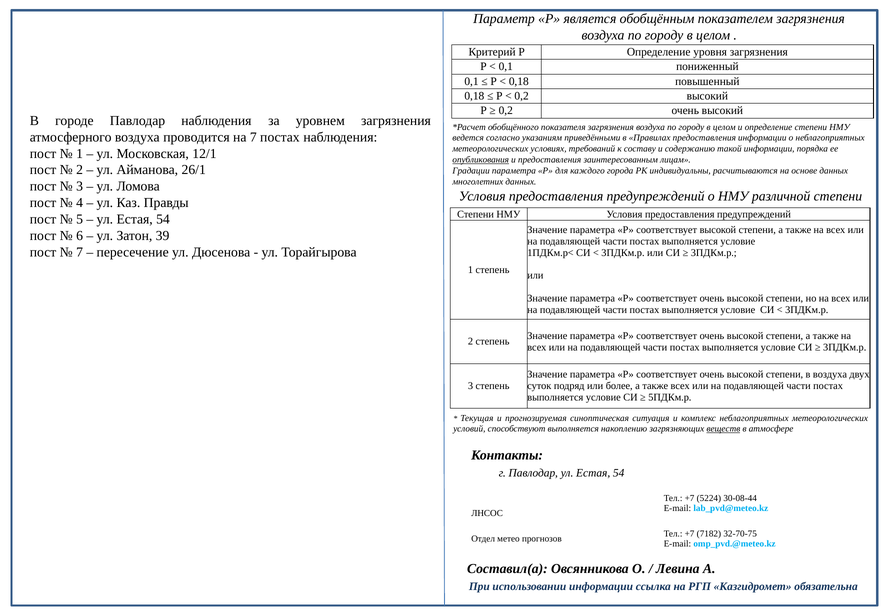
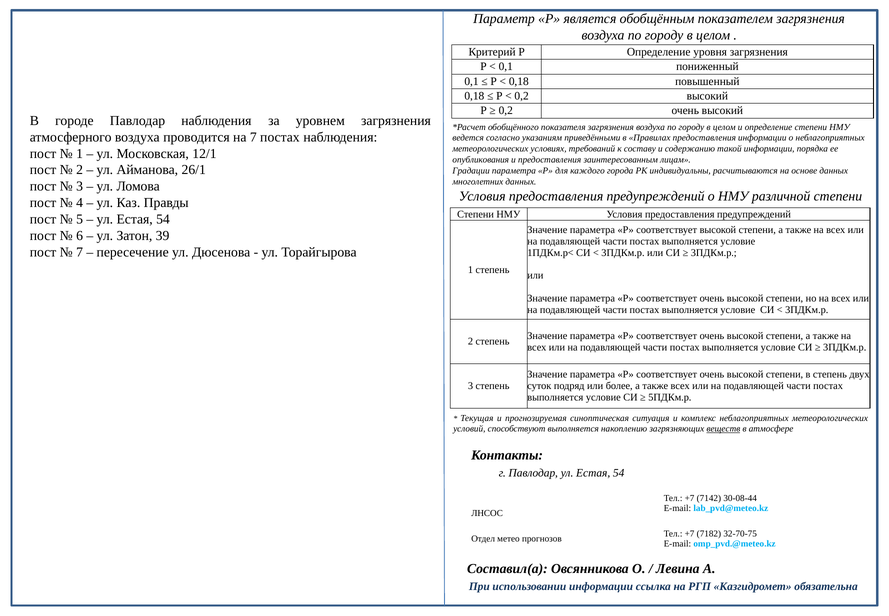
опубликования underline: present -> none (481, 160)
в воздуха: воздуха -> степень (830, 374)
5224: 5224 -> 7142 (709, 498)
